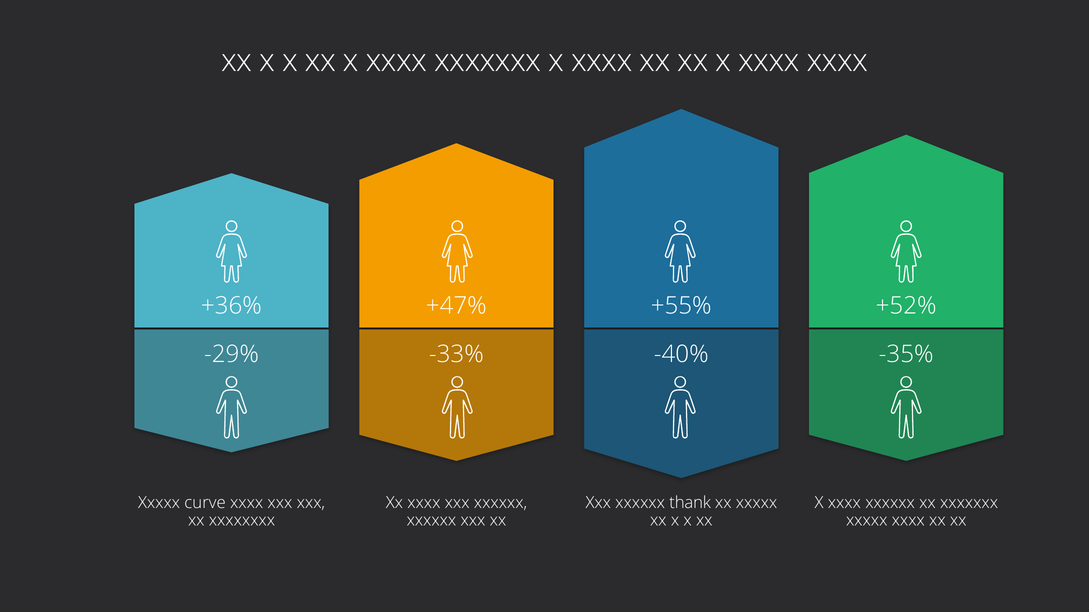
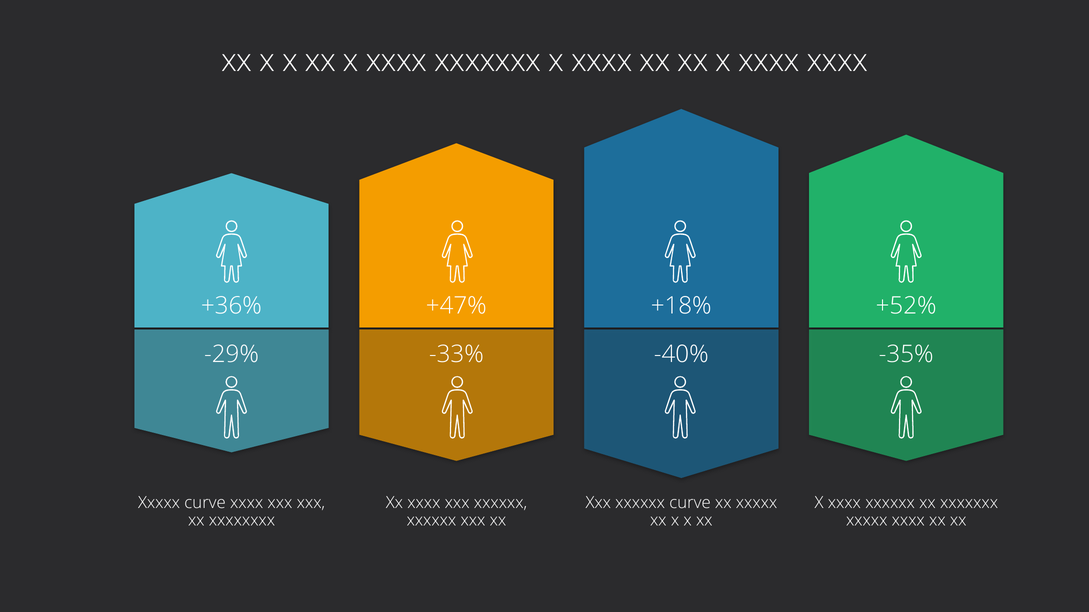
+55%: +55% -> +18% (681, 306)
xxxxxx thank: thank -> curve (690, 503)
